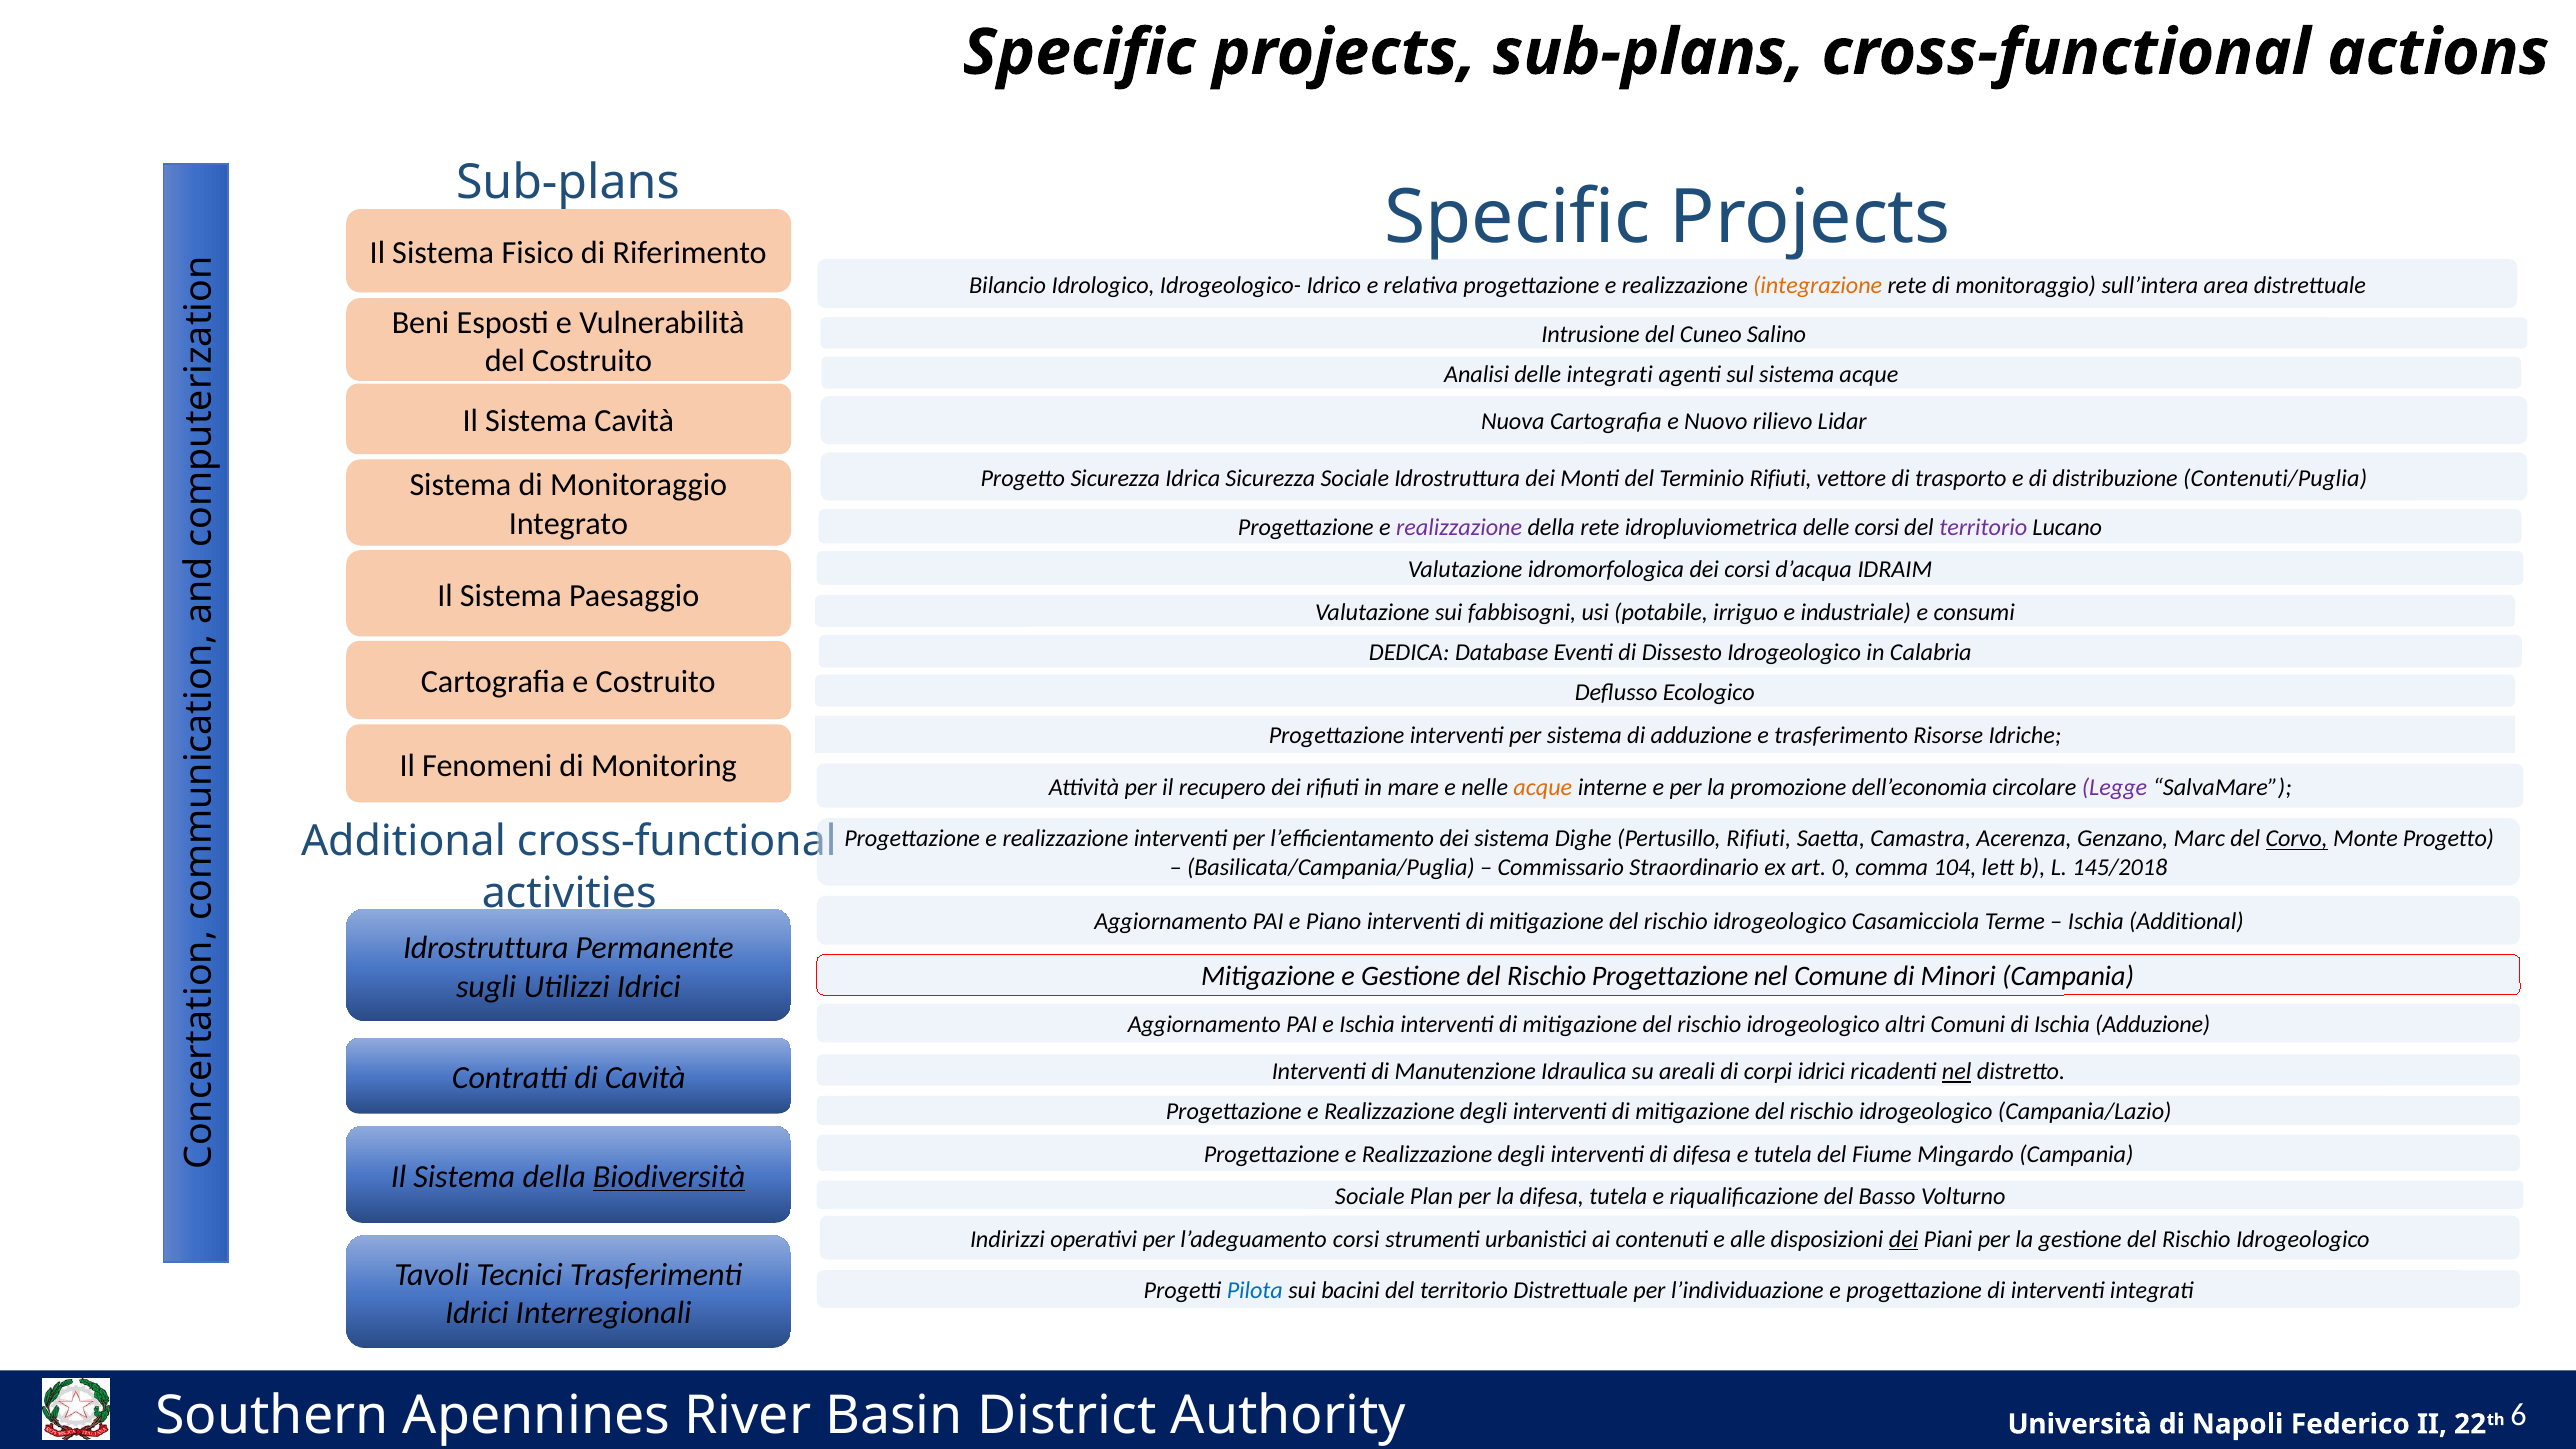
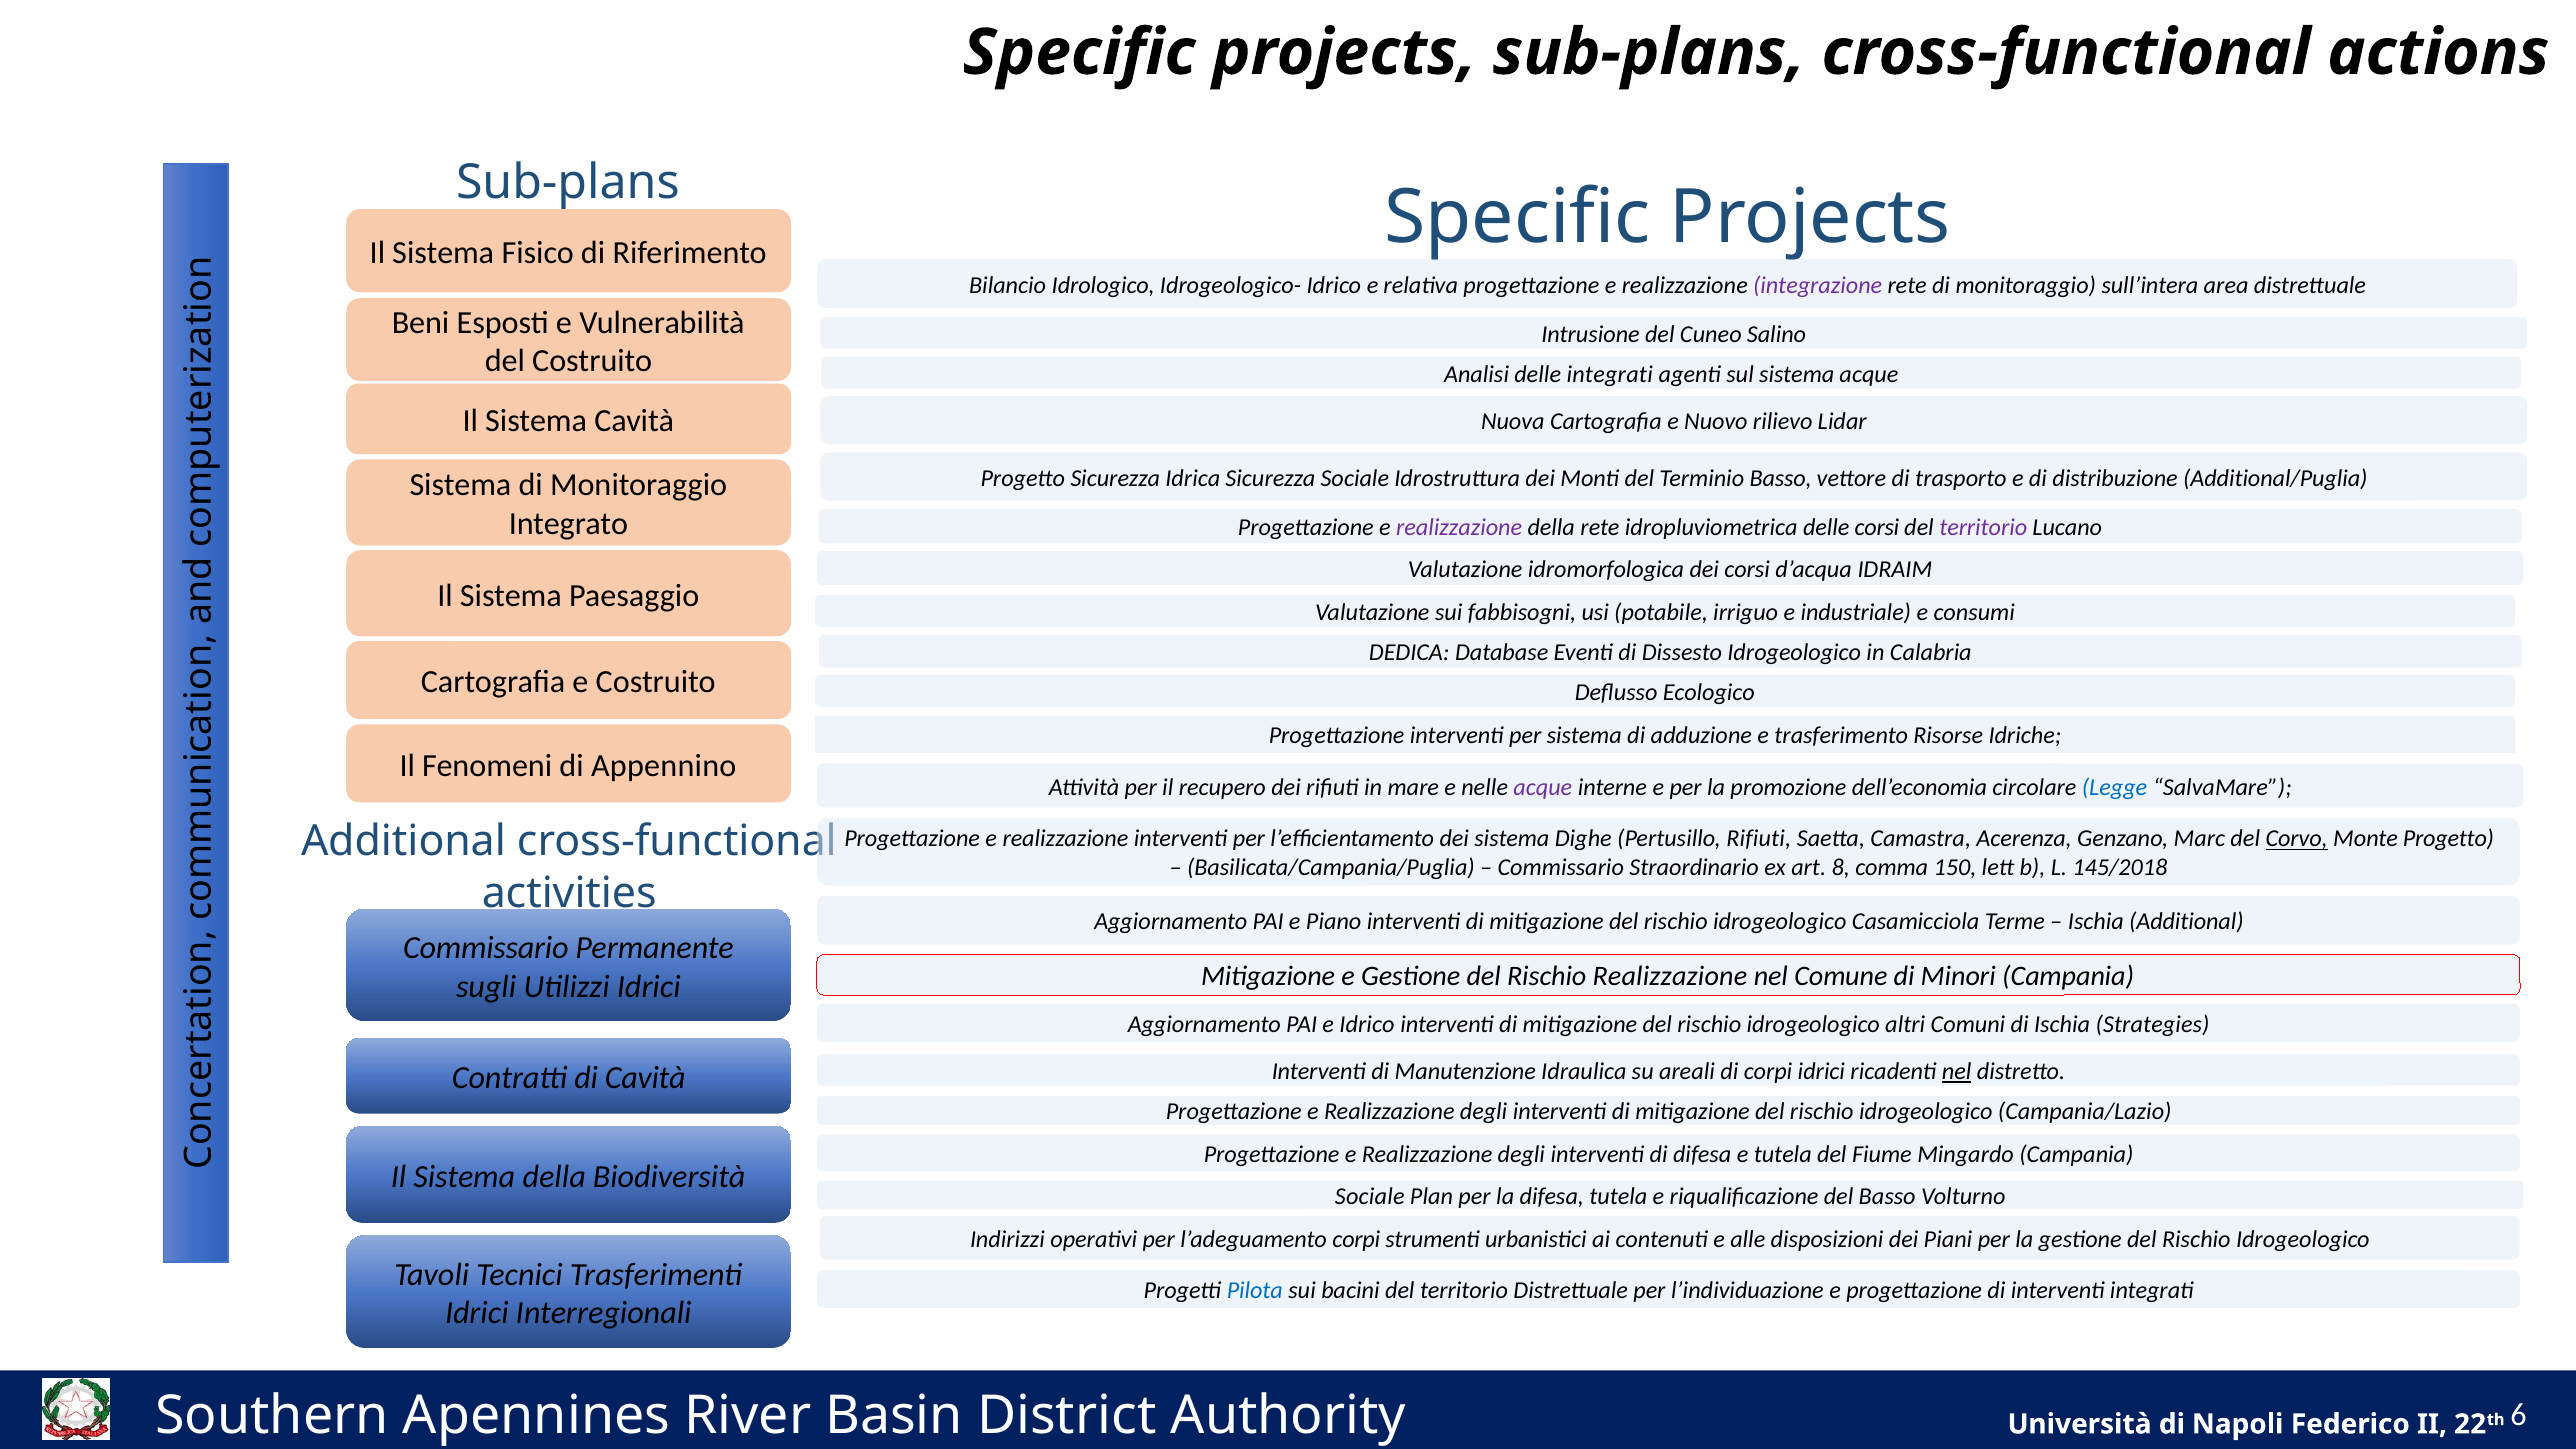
integrazione colour: orange -> purple (1818, 285)
Terminio Rifiuti: Rifiuti -> Basso (1781, 478)
Contenuti/Puglia: Contenuti/Puglia -> Additional/Puglia (2275, 478)
Monitoring: Monitoring -> Appennino (664, 766)
acque colour: orange -> purple (1543, 787)
Legge colour: purple -> blue (2115, 787)
0: 0 -> 8 (1841, 868)
104: 104 -> 150 (1955, 868)
Idrostruttura: Idrostruttura -> Commissario (486, 948)
Rischio Progettazione: Progettazione -> Realizzazione (1670, 977)
e Ischia: Ischia -> Idrico (1367, 1025)
Ischia Adduzione: Adduzione -> Strategies (2153, 1025)
Biodiversità underline: present -> none (669, 1177)
l’adeguamento corsi: corsi -> corpi (1356, 1239)
dei underline: present -> none (1904, 1239)
